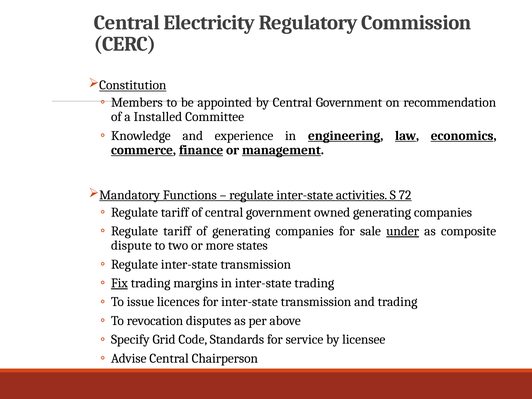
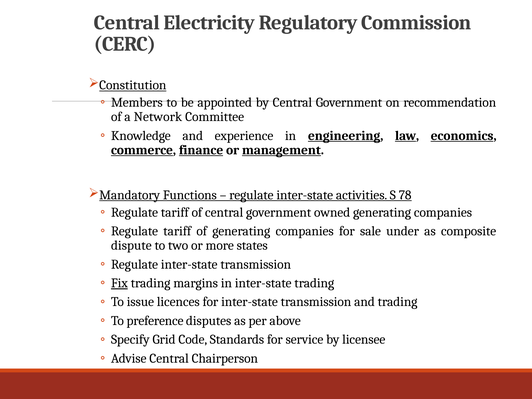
Installed: Installed -> Network (158, 117)
72: 72 -> 78 (405, 195)
under underline: present -> none (403, 231)
revocation: revocation -> preference (155, 321)
